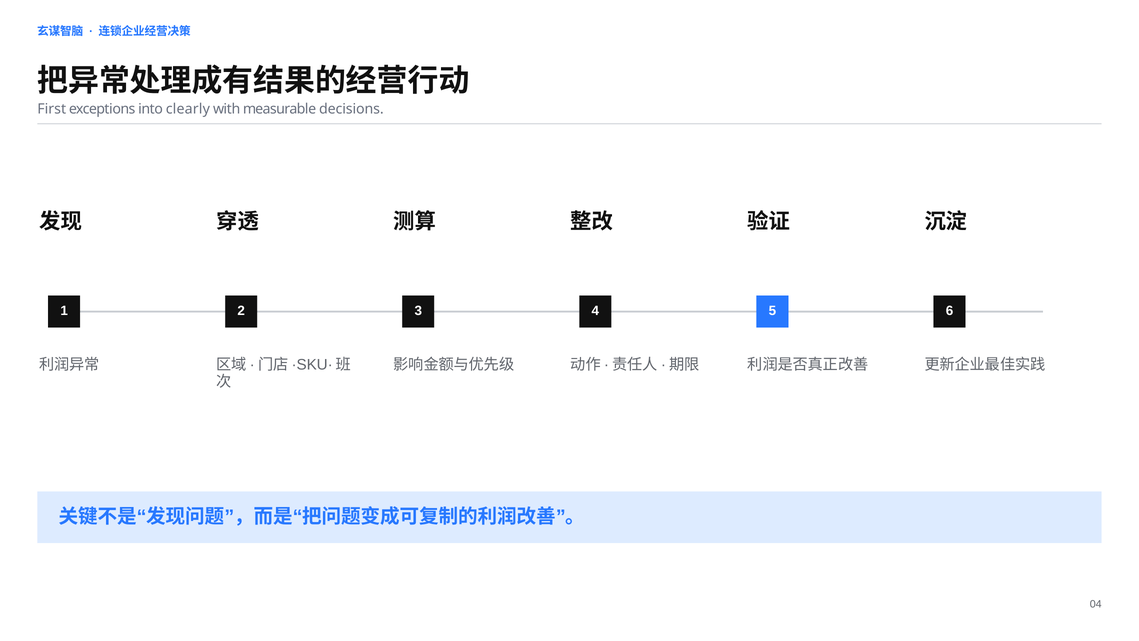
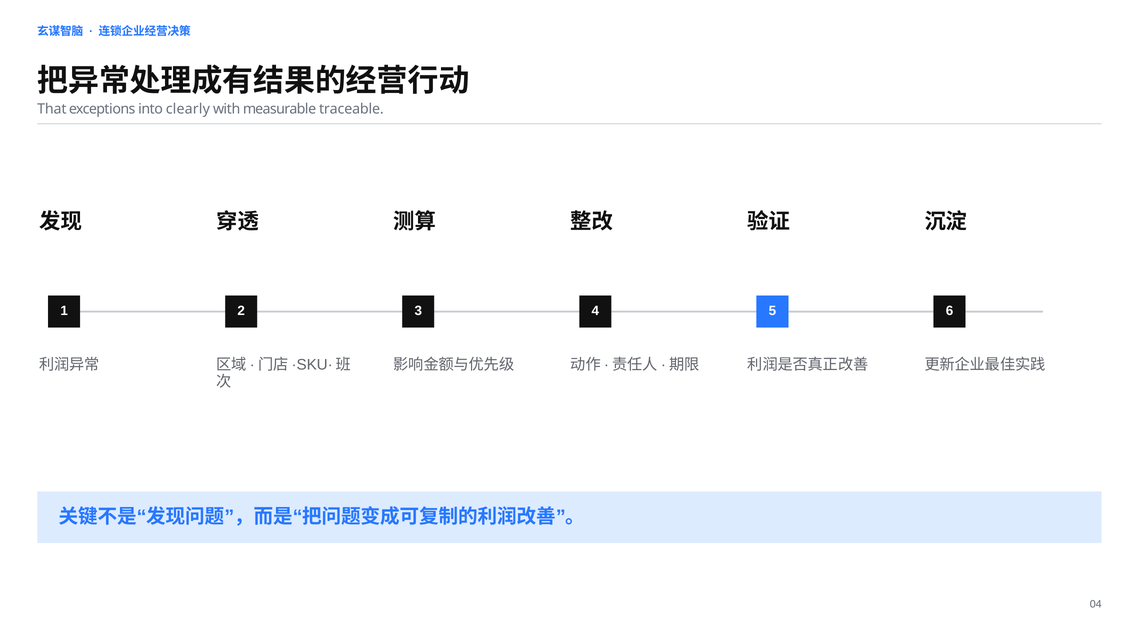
First: First -> That (52, 109)
decisions: decisions -> traceable (351, 109)
